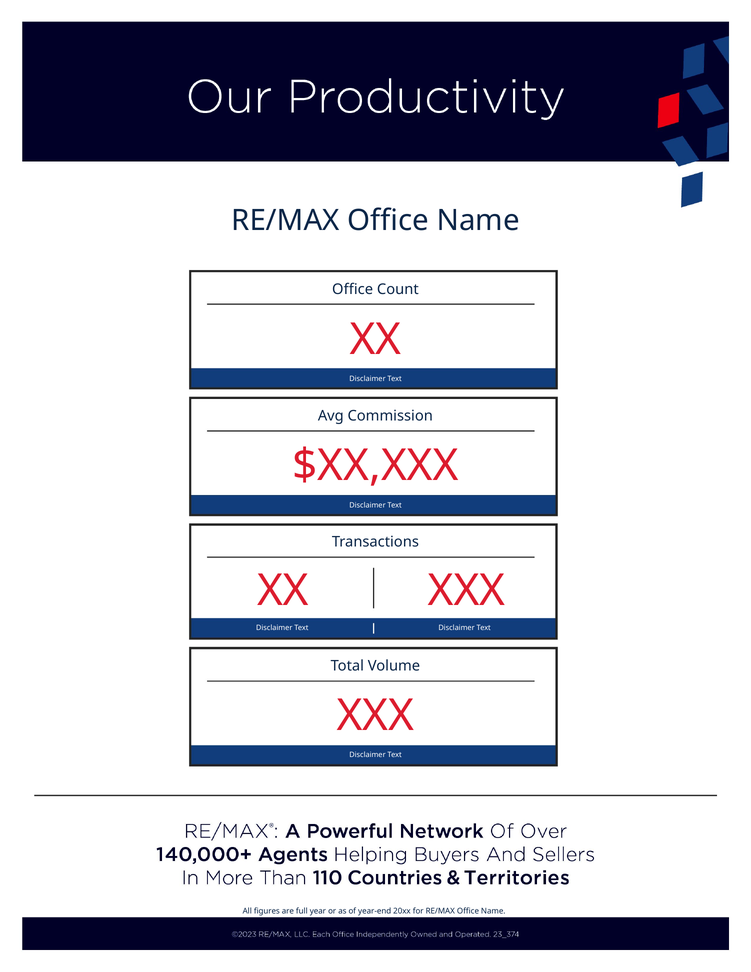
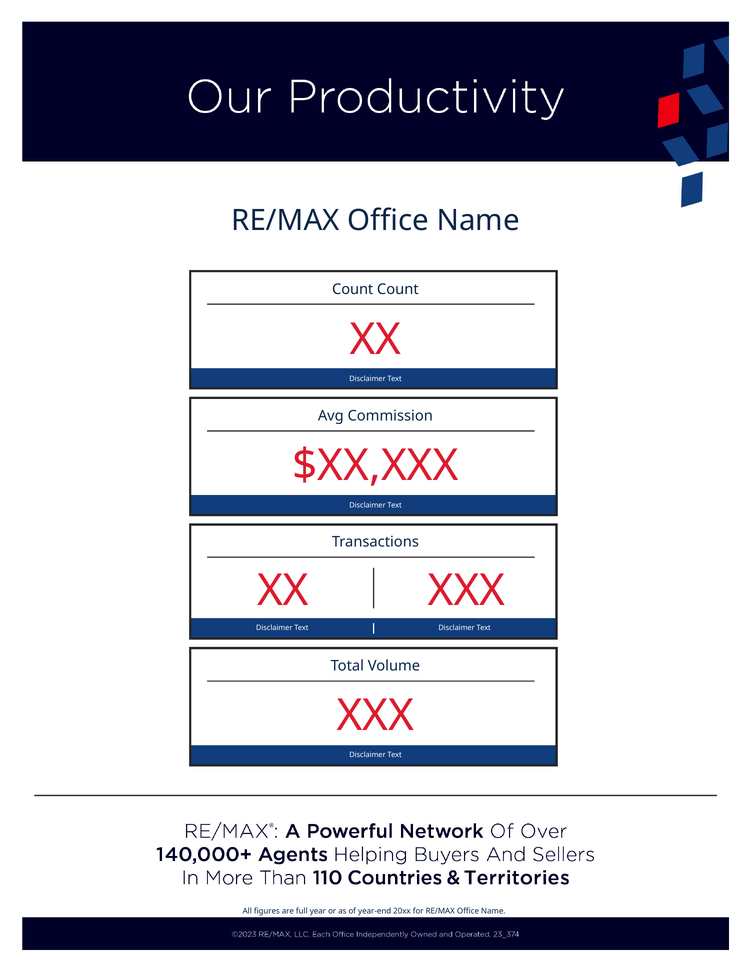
Office: Office -> Count (353, 290)
